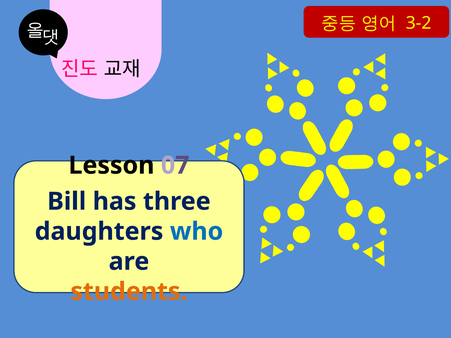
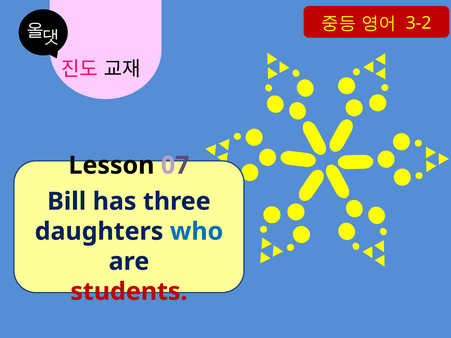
students colour: orange -> red (129, 292)
